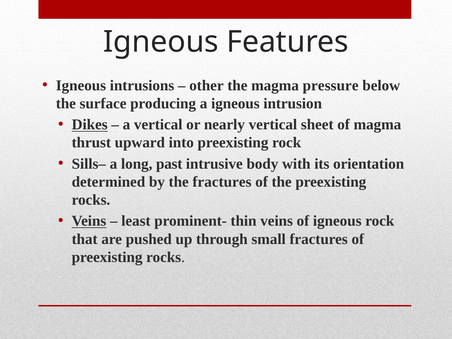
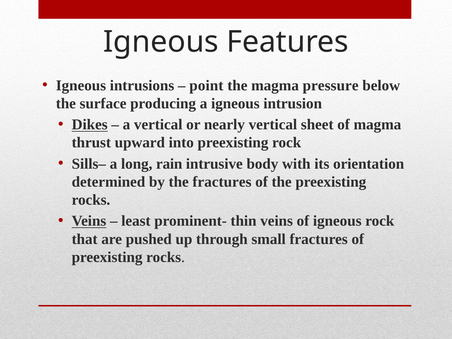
other: other -> point (206, 85)
past: past -> rain (169, 164)
